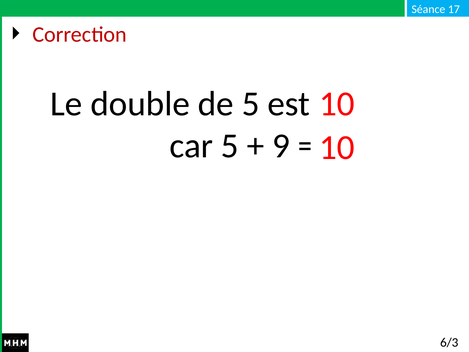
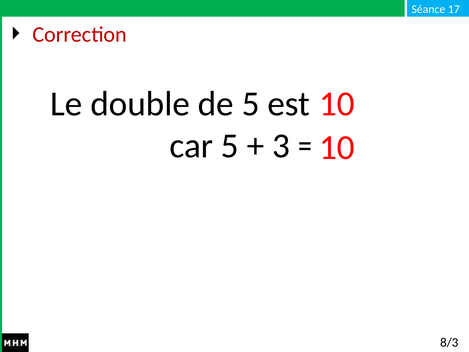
9: 9 -> 3 (281, 146)
6/3: 6/3 -> 8/3 (449, 342)
